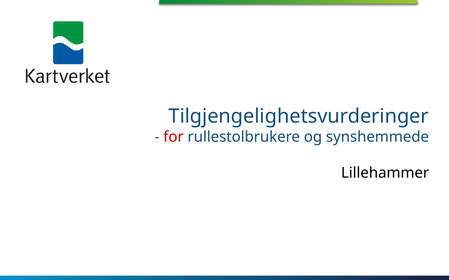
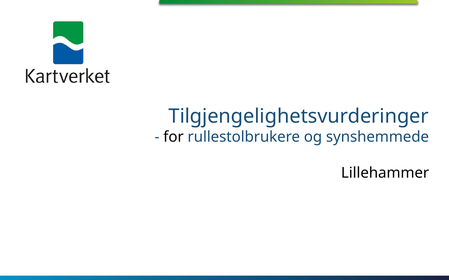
for colour: red -> black (174, 137)
